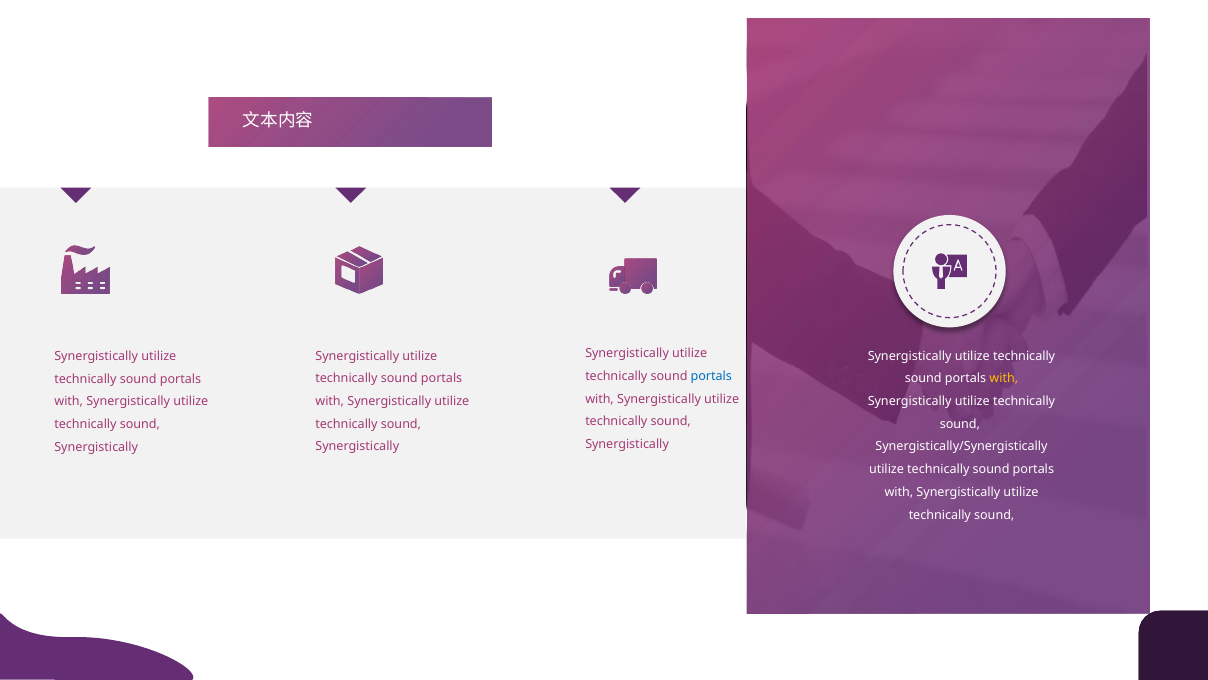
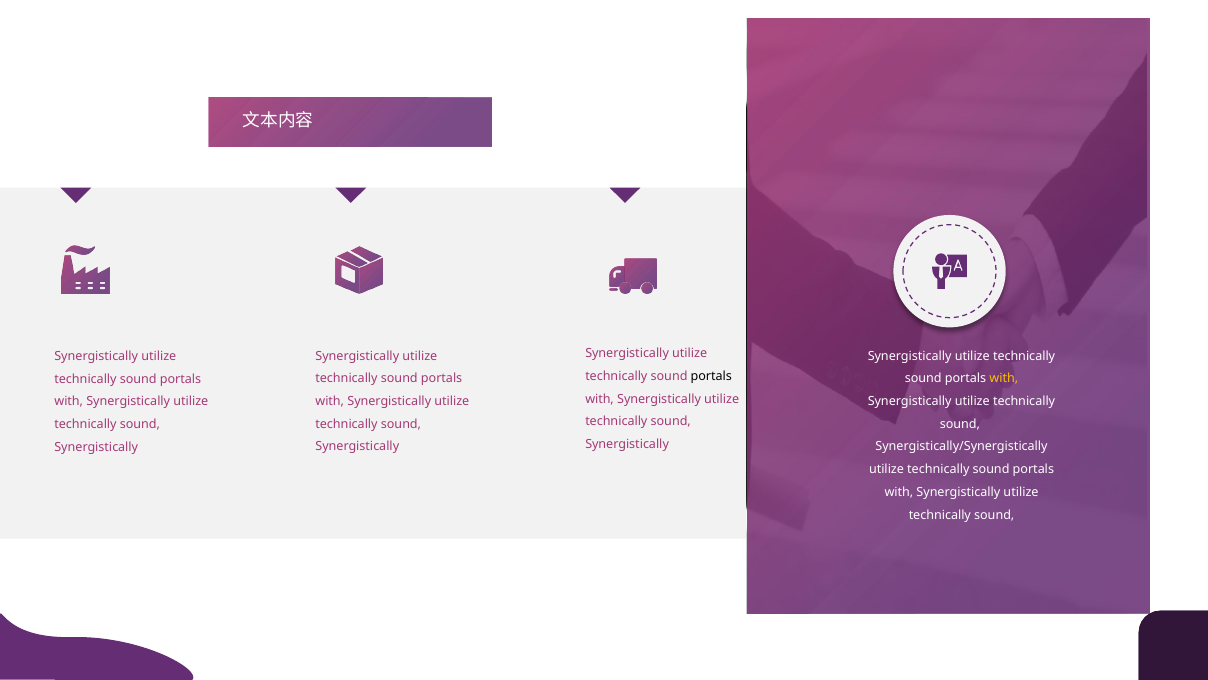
portals colour: blue -> black (711, 376)
